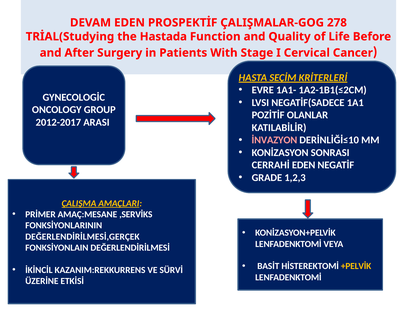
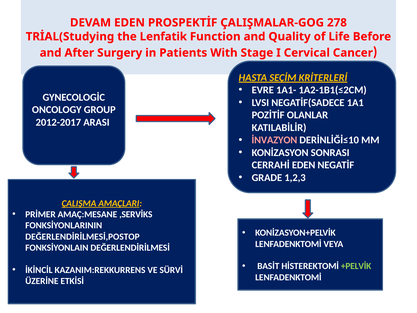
Hastada: Hastada -> Lenfatik (163, 37)
DEĞERLENDİRİLMESİ,GERÇEK: DEĞERLENDİRİLMESİ,GERÇEK -> DEĞERLENDİRİLMESİ,POSTOP (82, 237)
+PELVİK colour: yellow -> light green (356, 266)
